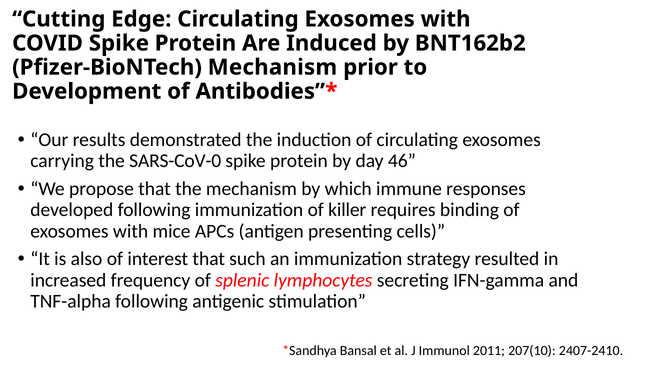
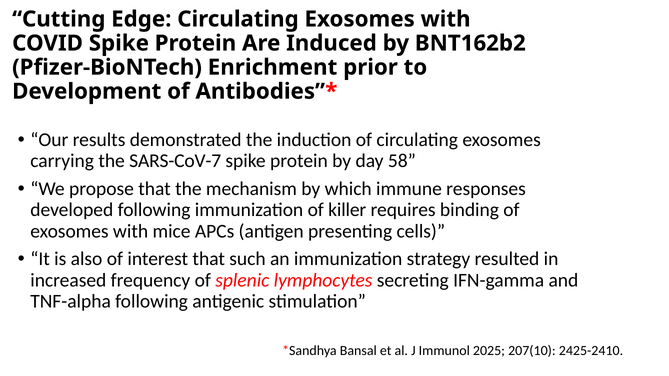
Pfizer-BioNTech Mechanism: Mechanism -> Enrichment (272, 67)
SARS-CoV-0: SARS-CoV-0 -> SARS-CoV-7 (175, 161)
46: 46 -> 58 (402, 161)
2011: 2011 -> 2025 (489, 351)
2407-2410: 2407-2410 -> 2425-2410 (591, 351)
